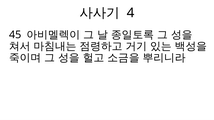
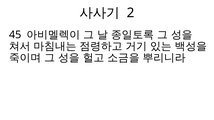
4: 4 -> 2 (131, 13)
